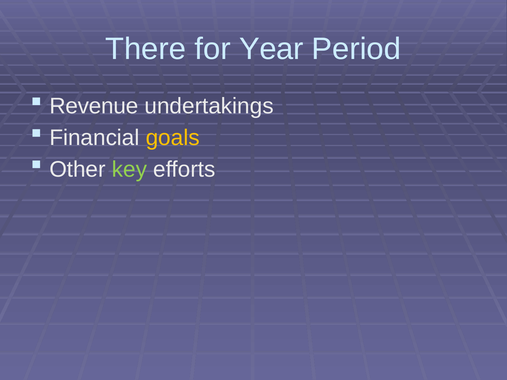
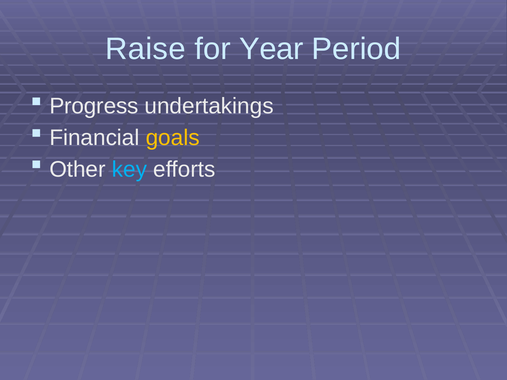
There: There -> Raise (145, 49)
Revenue: Revenue -> Progress (94, 106)
key colour: light green -> light blue (129, 169)
